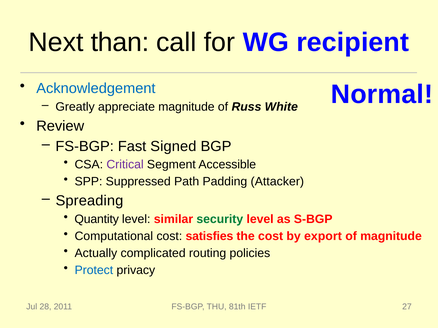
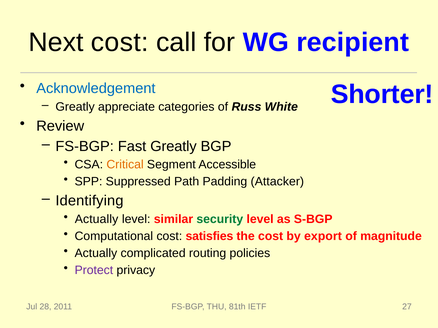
Next than: than -> cost (120, 42)
Normal: Normal -> Shorter (382, 95)
appreciate magnitude: magnitude -> categories (186, 107)
Fast Signed: Signed -> Greatly (173, 147)
Critical colour: purple -> orange (125, 165)
Spreading: Spreading -> Identifying (89, 201)
Quantity: Quantity -> Actually (97, 219)
Protect colour: blue -> purple (94, 270)
